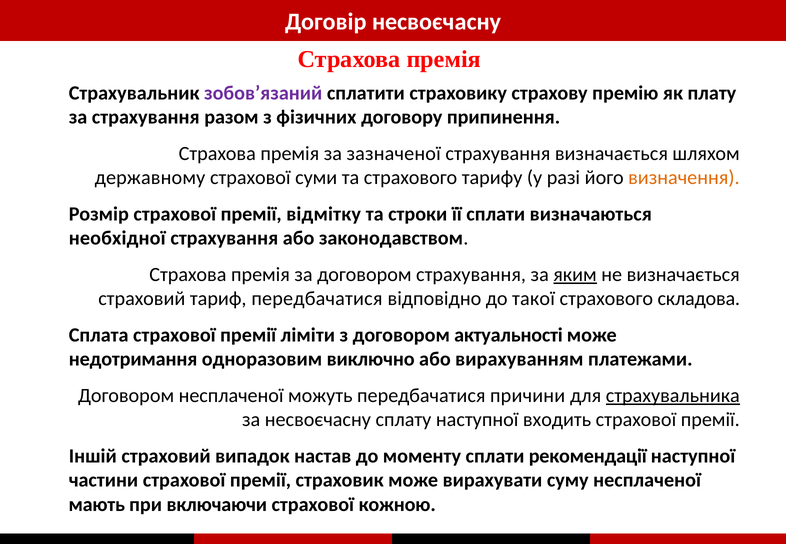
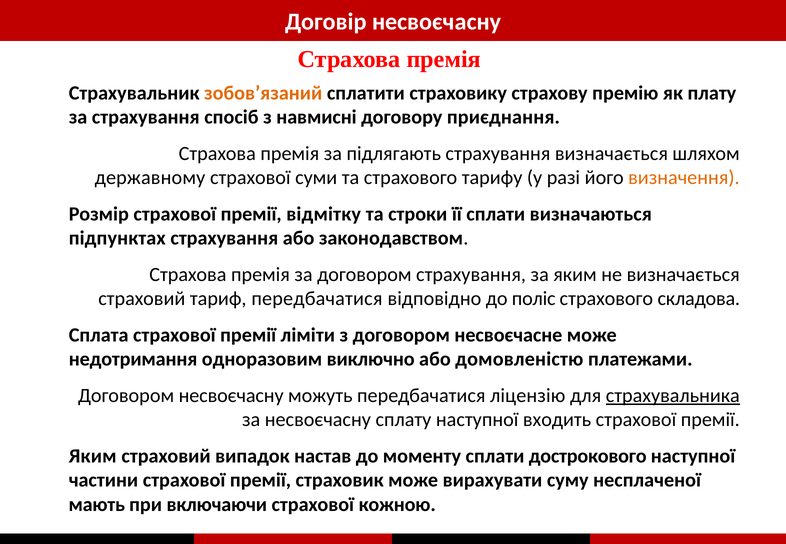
зобов’язаний colour: purple -> orange (263, 93)
разом: разом -> спосіб (231, 117)
фізичних: фізичних -> навмисні (316, 117)
припинення: припинення -> приєднання (503, 117)
зазначеної: зазначеної -> підлягають (394, 154)
необхідної: необхідної -> підпунктах (117, 238)
яким underline: present -> none (575, 275)
такої: такої -> поліс (534, 299)
актуальності: актуальності -> несвоєчасне (508, 335)
вирахуванням: вирахуванням -> домовленістю (519, 359)
Договором несплаченої: несплаченої -> несвоєчасну (231, 396)
причини: причини -> ліцензію (528, 396)
Іншій: Іншій -> Яким (93, 456)
рекомендації: рекомендації -> дострокового (588, 456)
